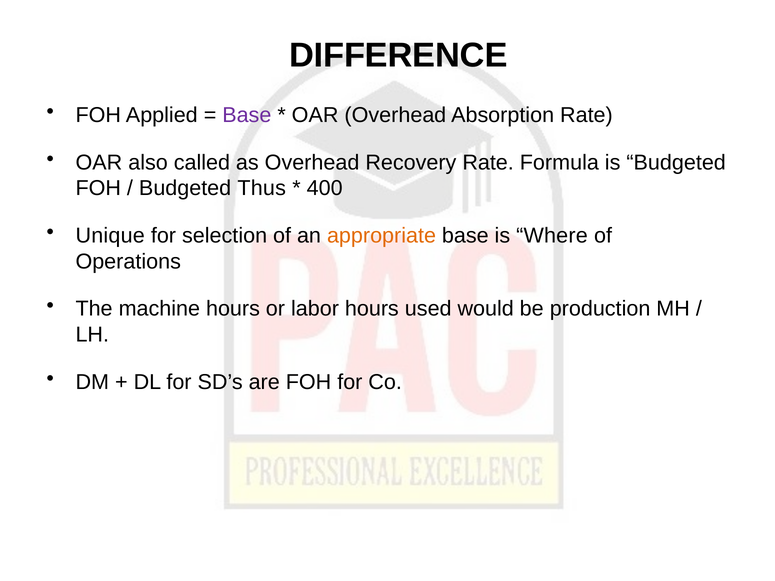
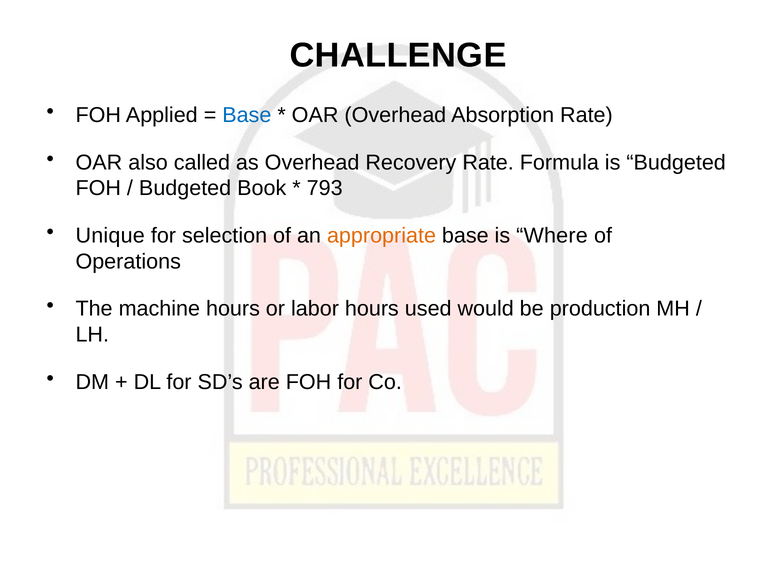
DIFFERENCE: DIFFERENCE -> CHALLENGE (398, 55)
Base colour: purple -> blue (247, 115)
Thus: Thus -> Book (262, 188)
400: 400 -> 793 (325, 188)
